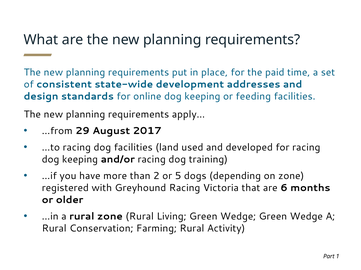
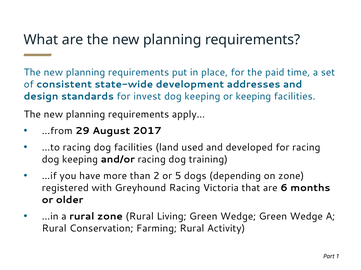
online: online -> invest (147, 97)
or feeding: feeding -> keeping (253, 97)
